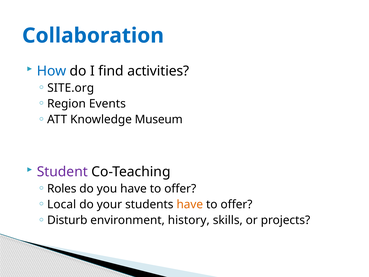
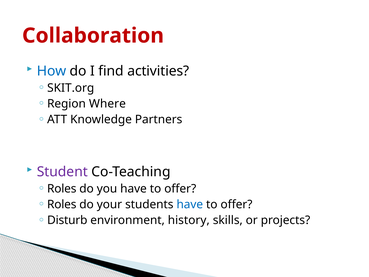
Collaboration colour: blue -> red (93, 36)
SITE.org: SITE.org -> SKIT.org (71, 88)
Events: Events -> Where (107, 104)
Museum: Museum -> Partners (159, 119)
Local: Local -> Roles (62, 204)
have colour: orange -> blue (190, 204)
